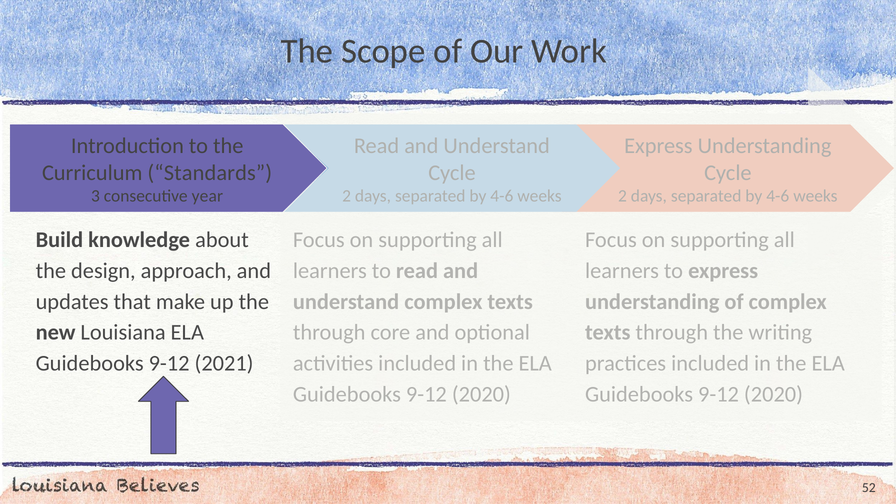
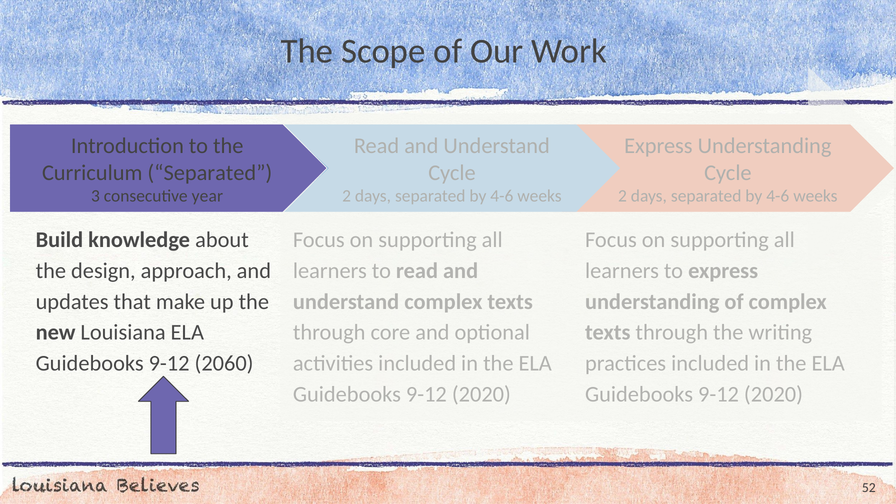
Curriculum Standards: Standards -> Separated (210, 173)
2021: 2021 -> 2060 (224, 363)
